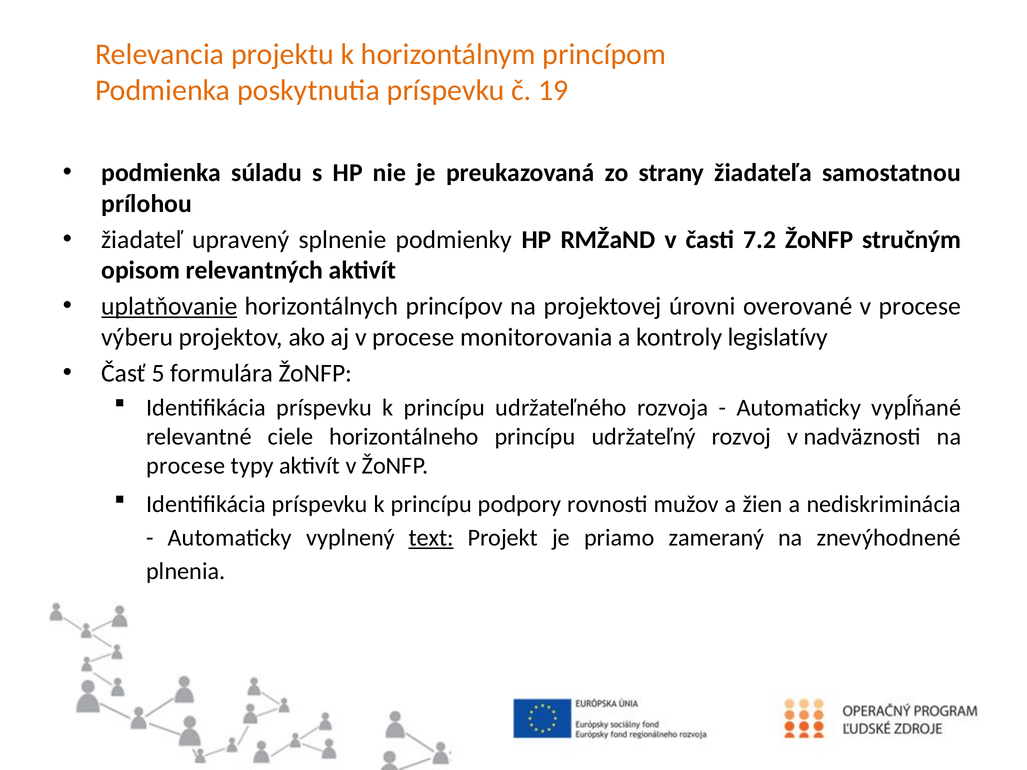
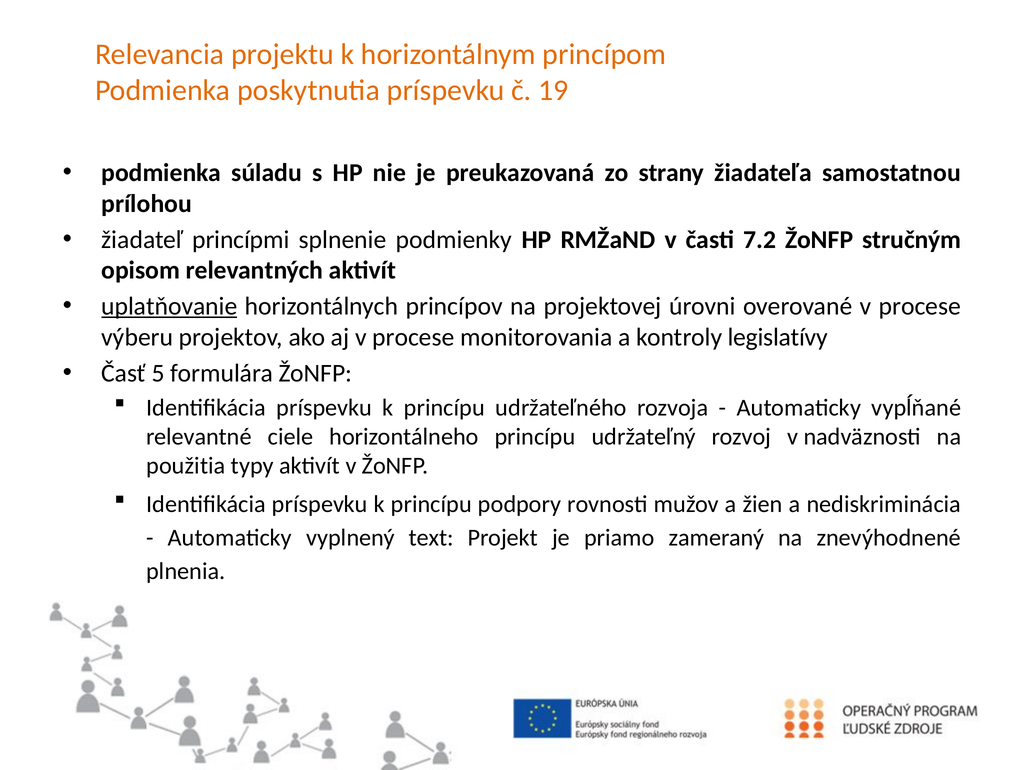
upravený: upravený -> princípmi (241, 240)
procese: procese -> použitia (186, 466)
text underline: present -> none (431, 538)
